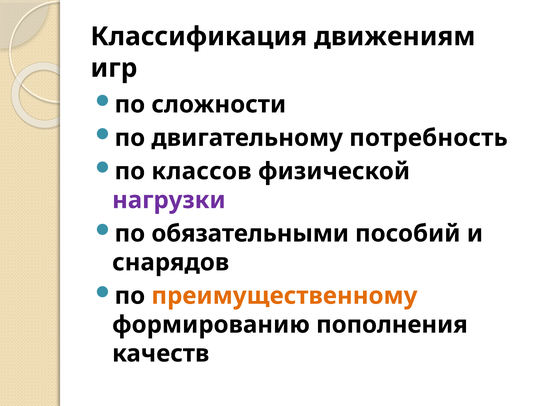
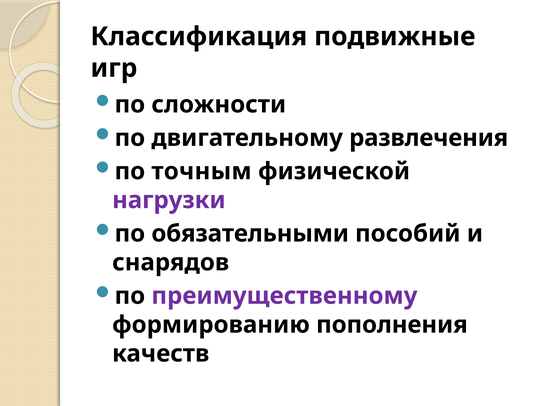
движениям: движениям -> подвижные (395, 37)
потребность: потребность -> развлечения (429, 138)
классов: классов -> точным (201, 172)
преимущественному colour: orange -> purple (284, 296)
